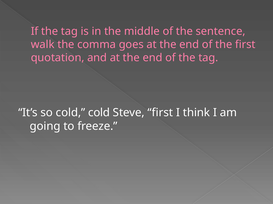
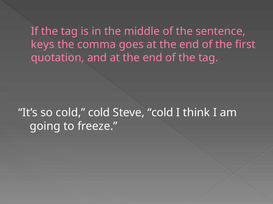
walk: walk -> keys (43, 45)
Steve first: first -> cold (160, 113)
